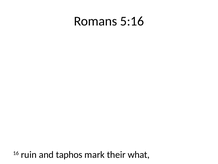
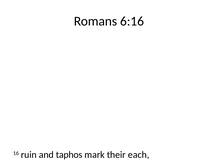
5:16: 5:16 -> 6:16 (132, 21)
what: what -> each (139, 154)
